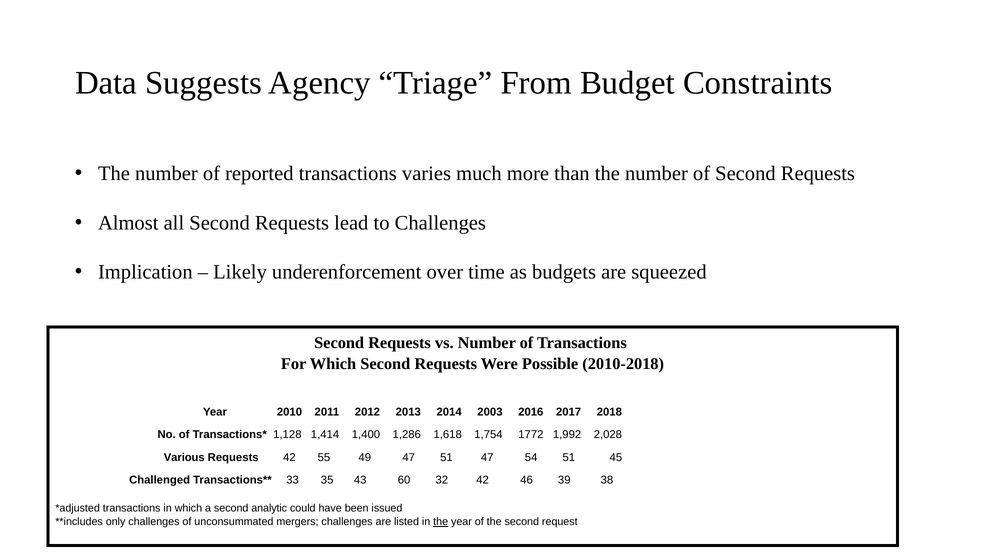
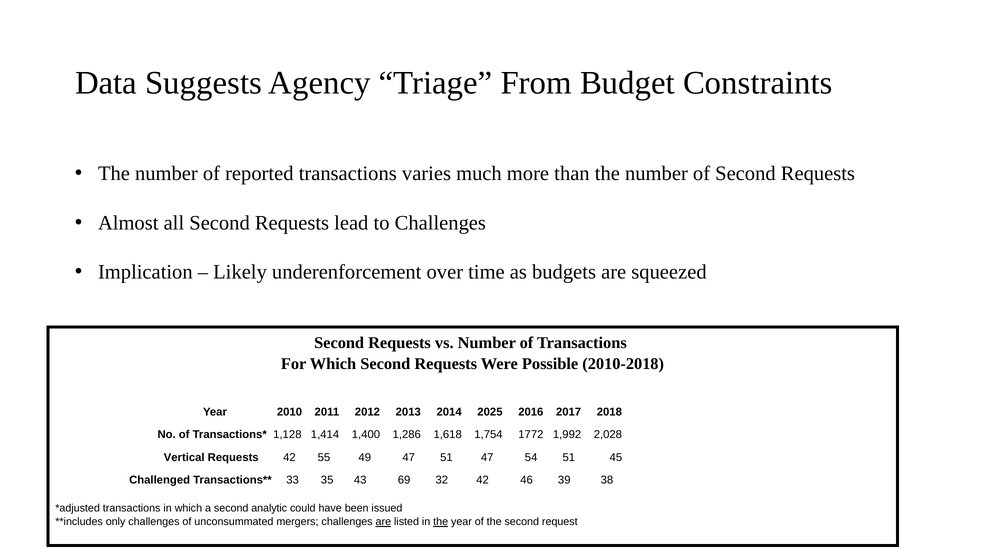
2003: 2003 -> 2025 (490, 412)
Various: Various -> Vertical (184, 457)
60: 60 -> 69 (404, 480)
are underline: none -> present (383, 522)
